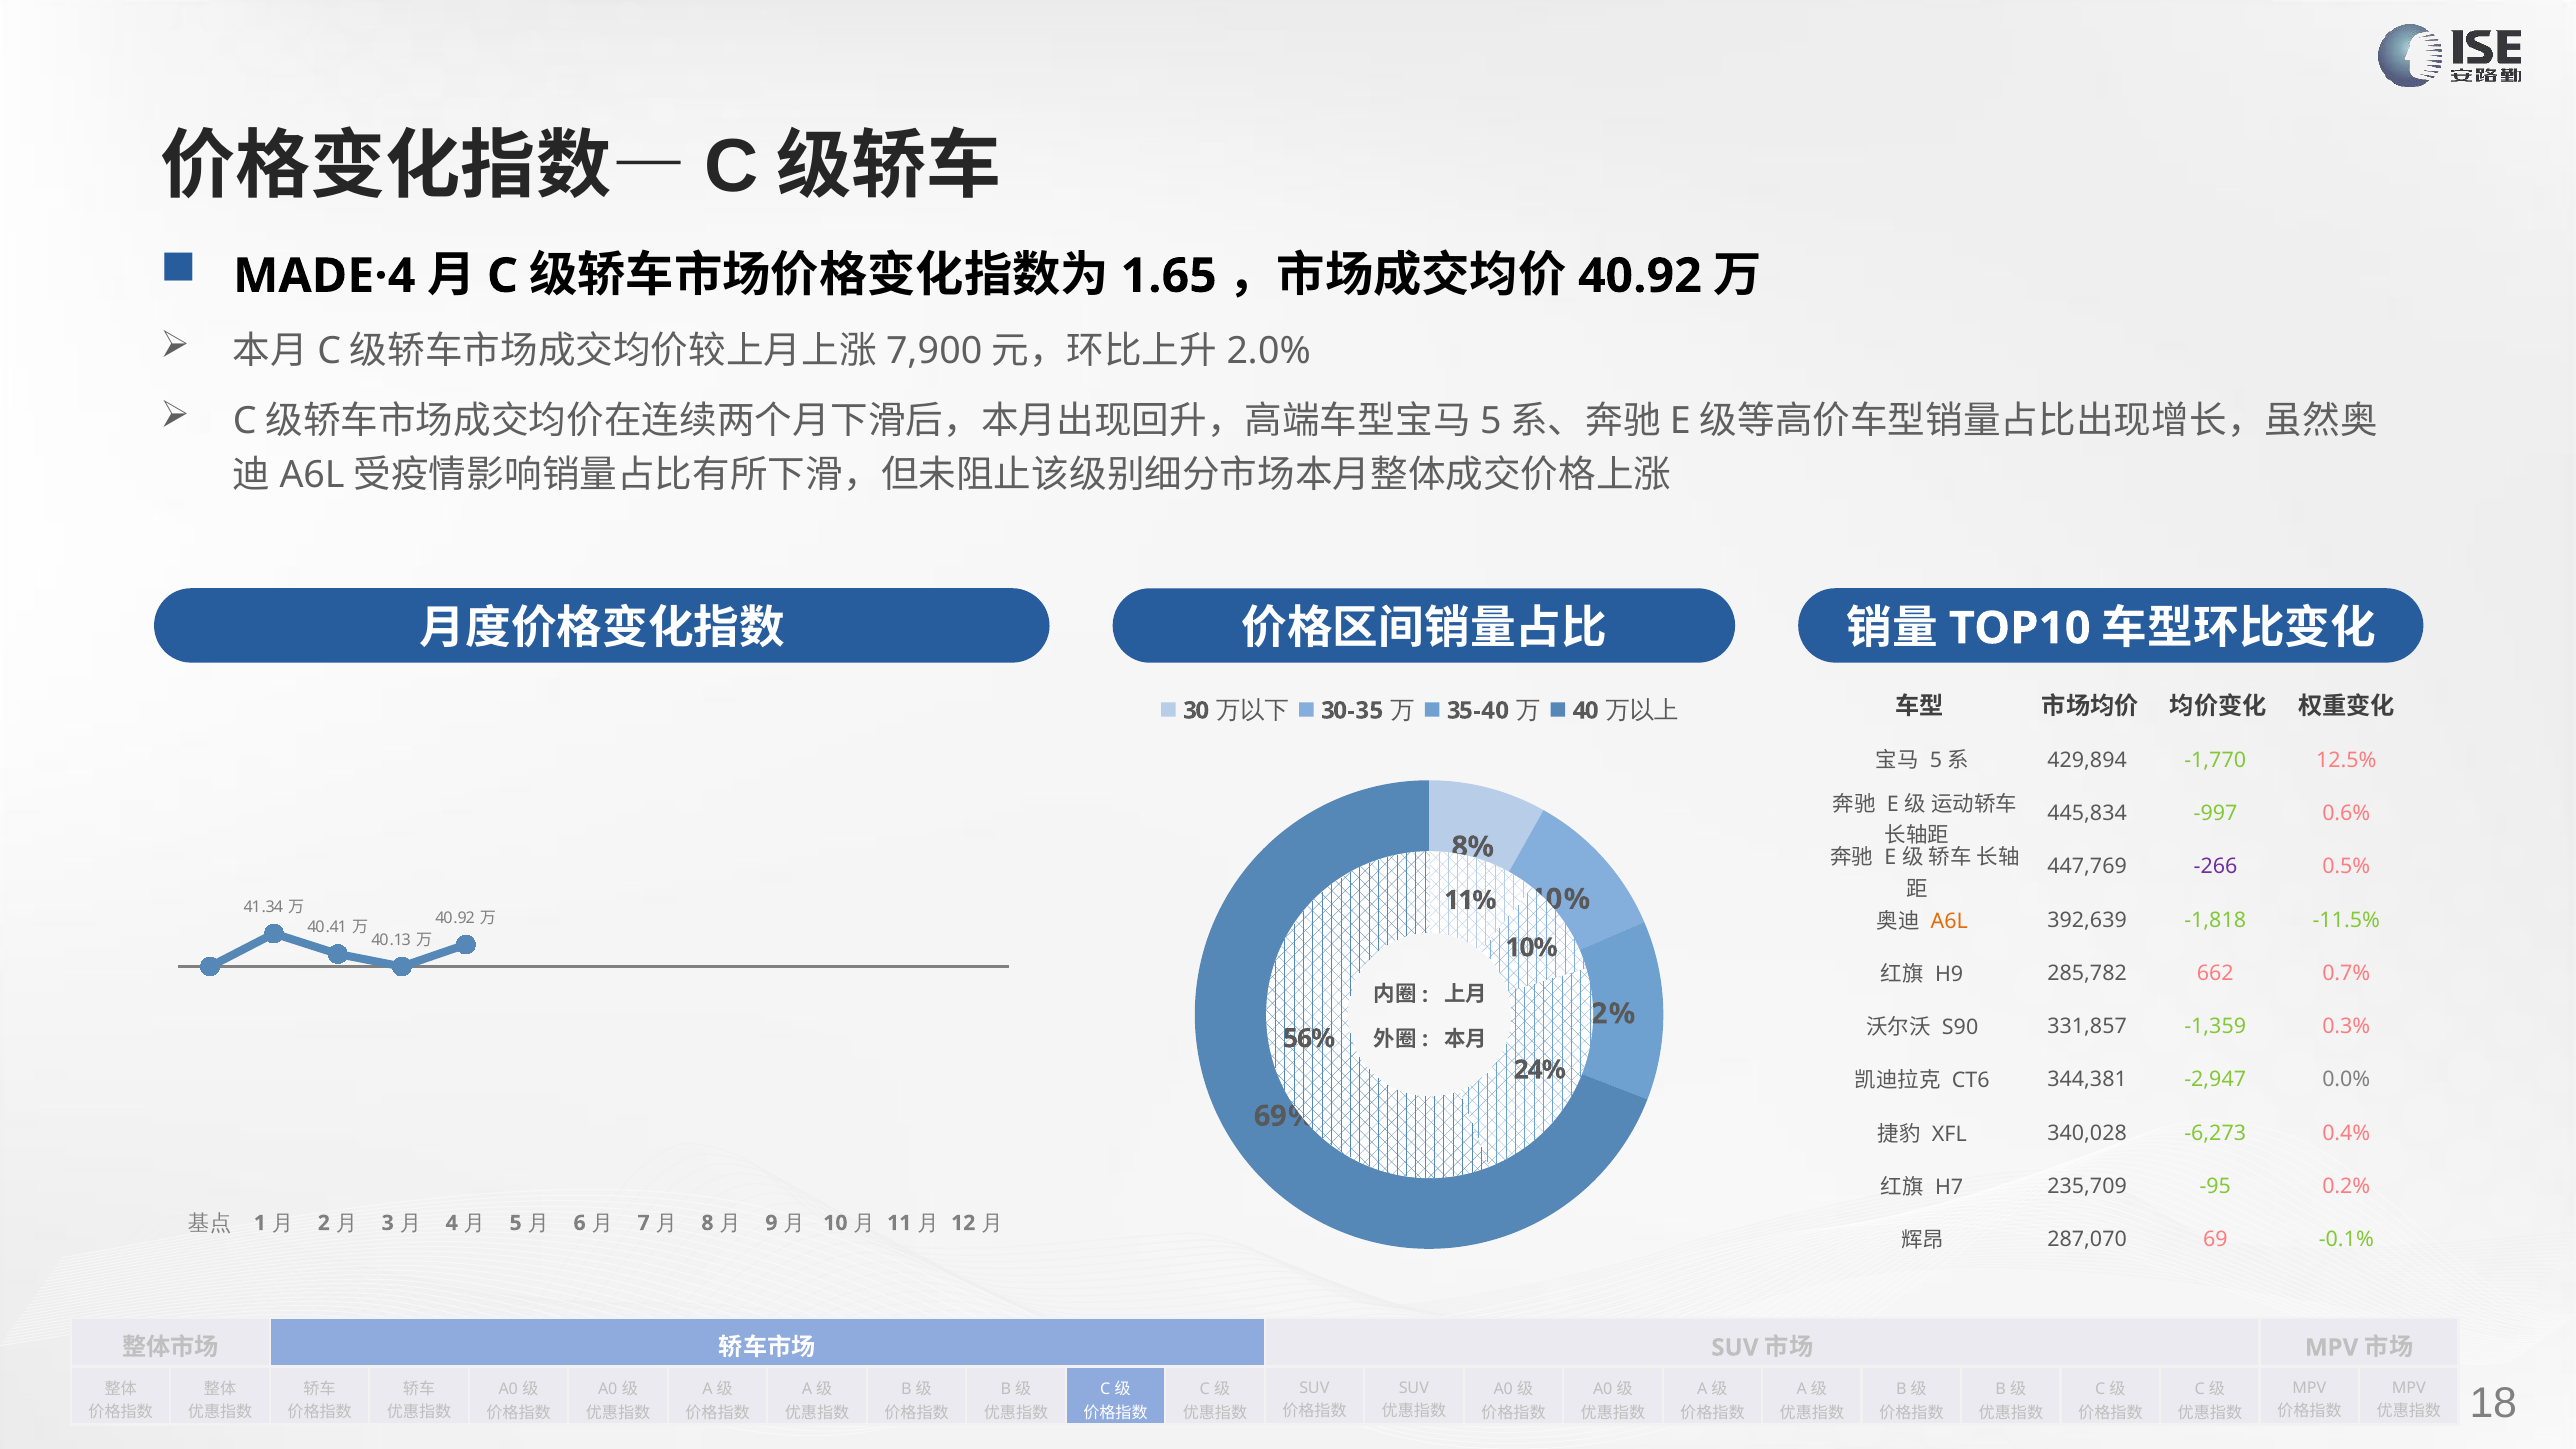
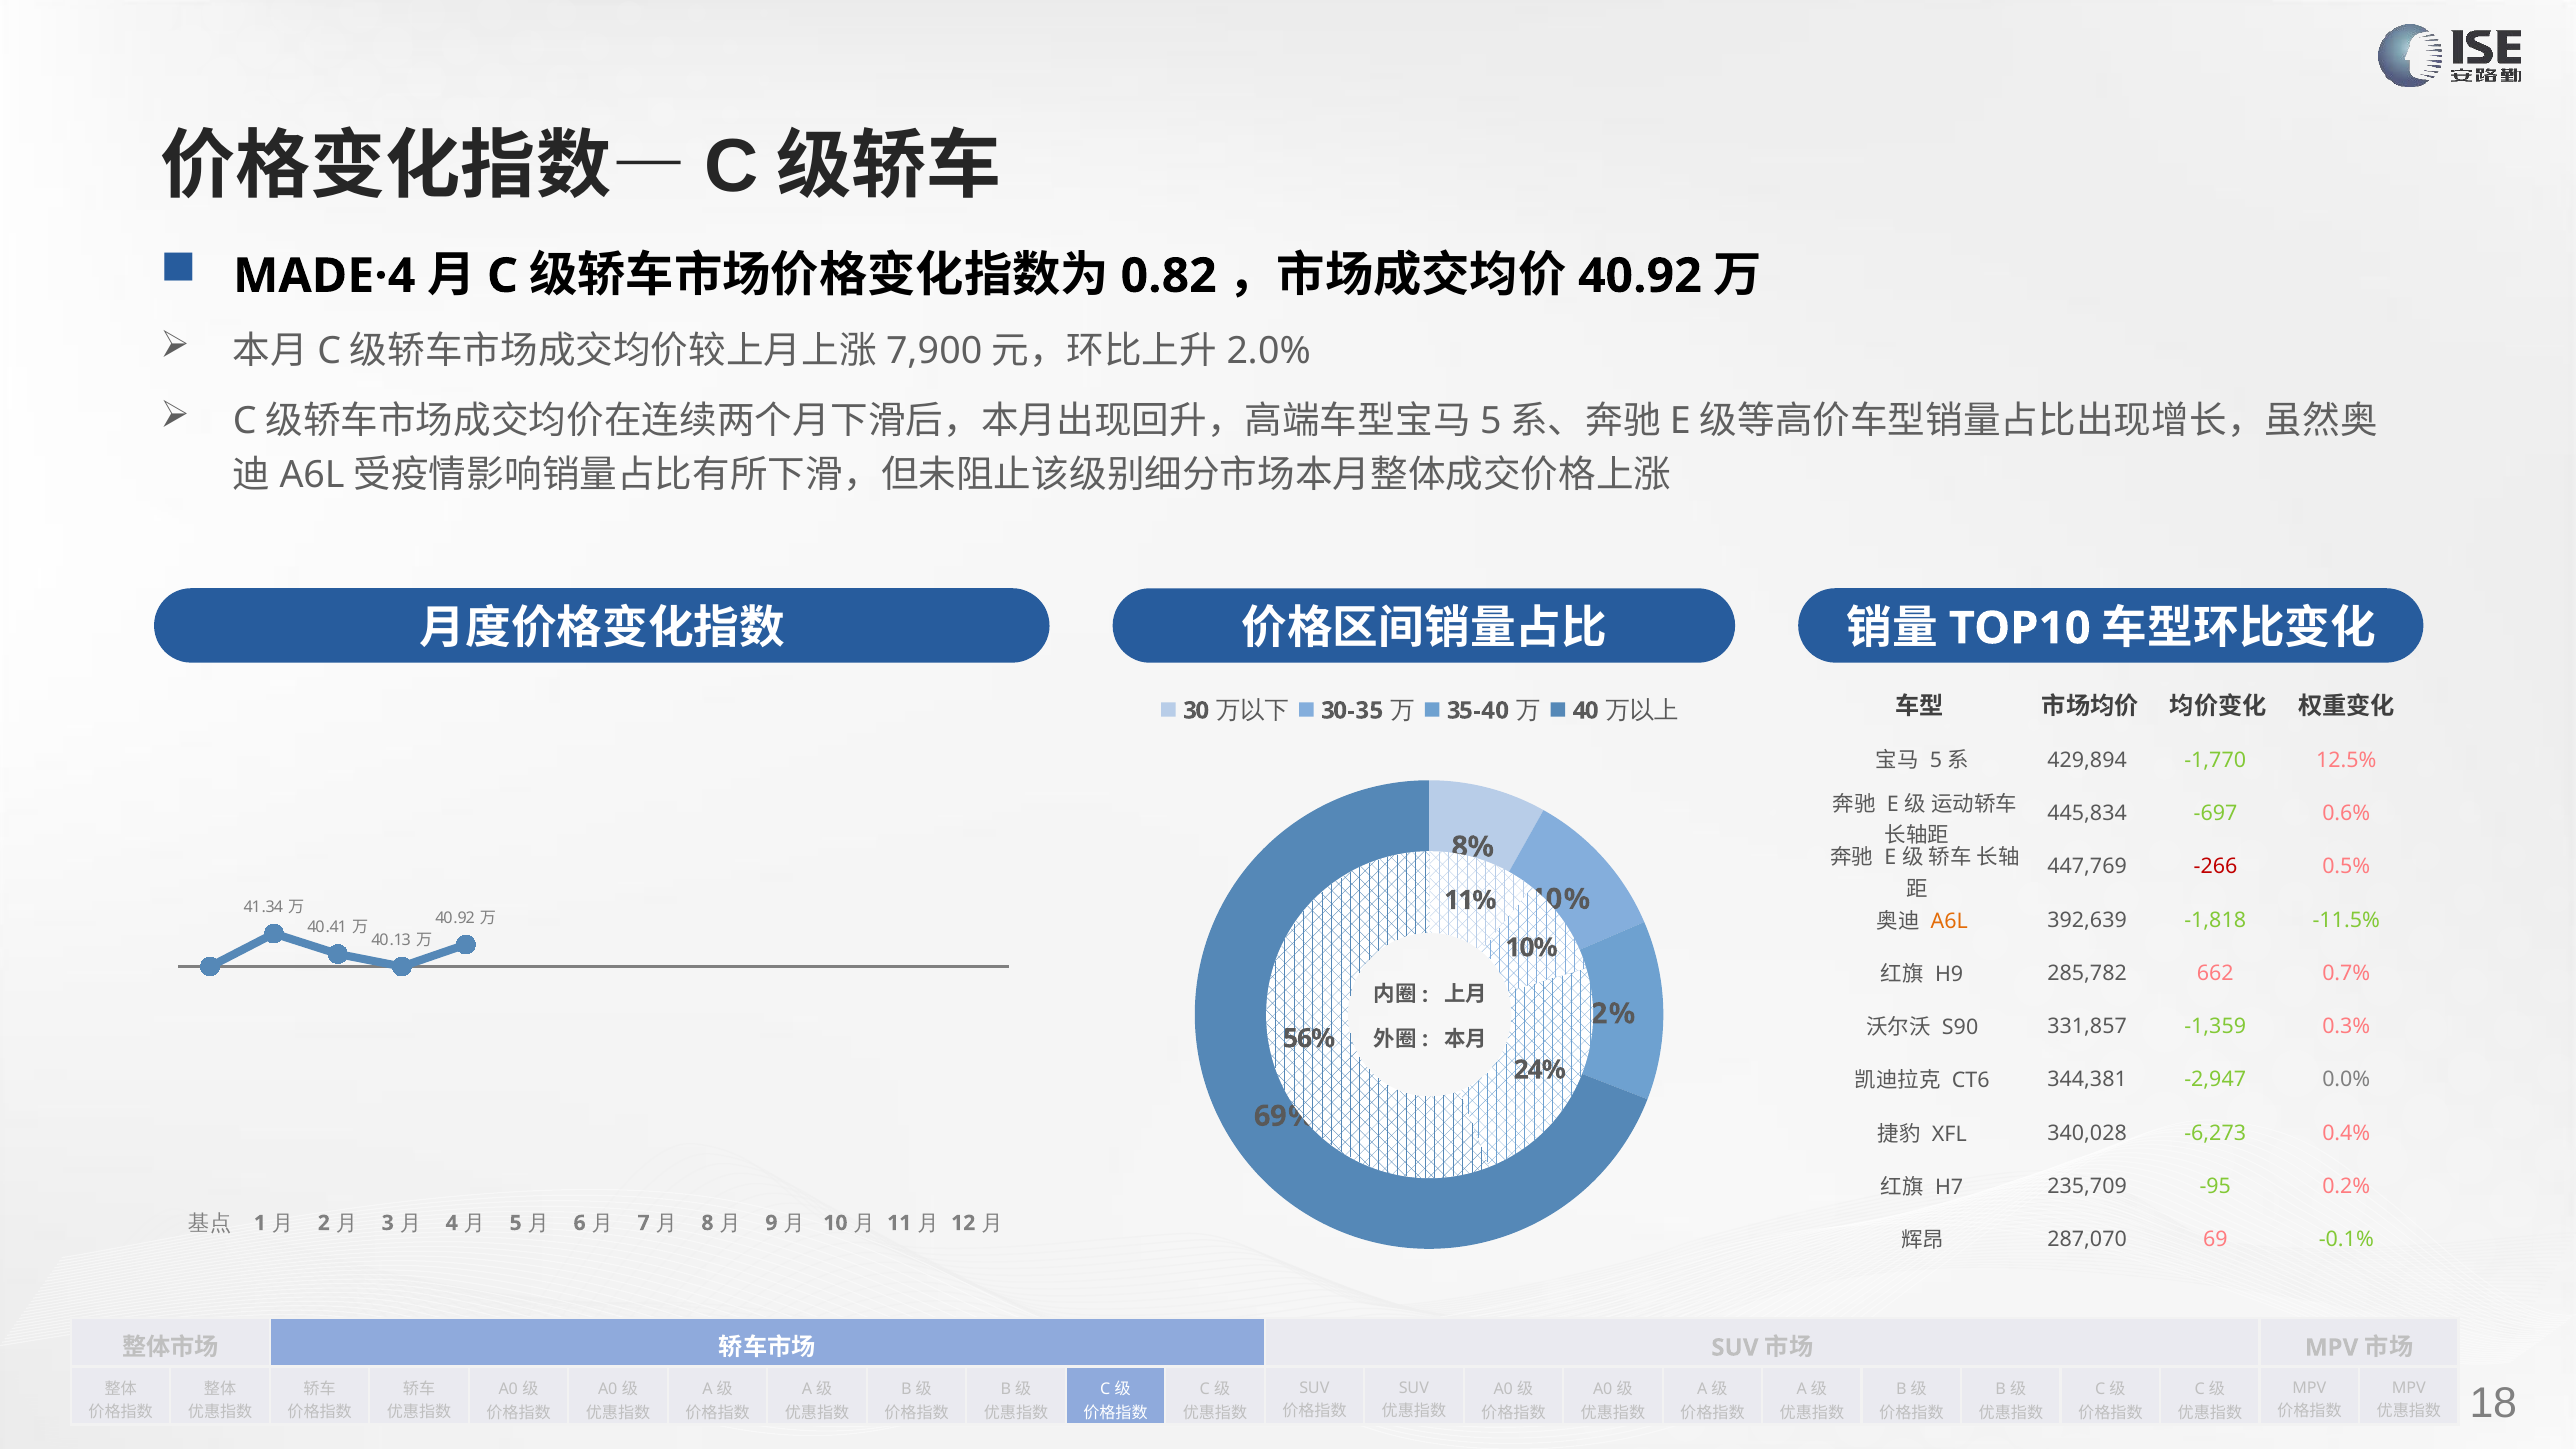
1.65: 1.65 -> 0.82 (1169, 276)
-997: -997 -> -697 (2216, 813)
-266 colour: purple -> red (2216, 867)
